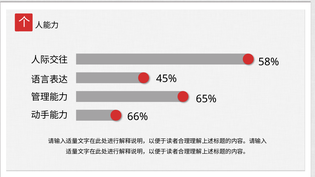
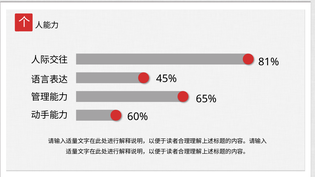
58%: 58% -> 81% (269, 62)
66%: 66% -> 60% (138, 117)
